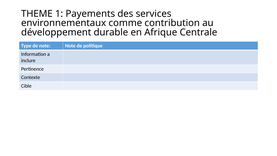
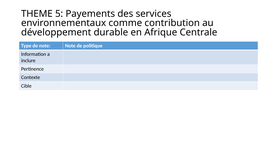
1: 1 -> 5 (59, 14)
